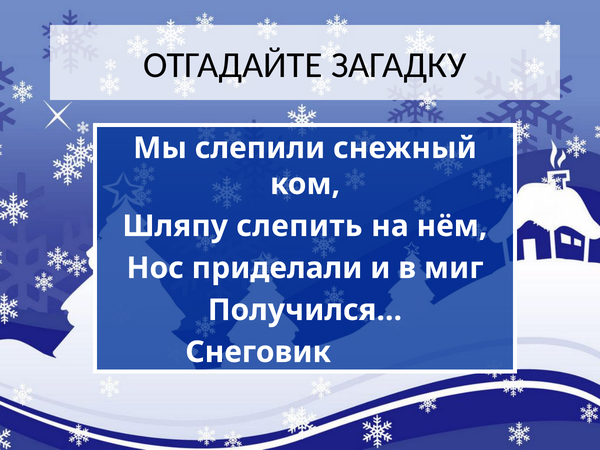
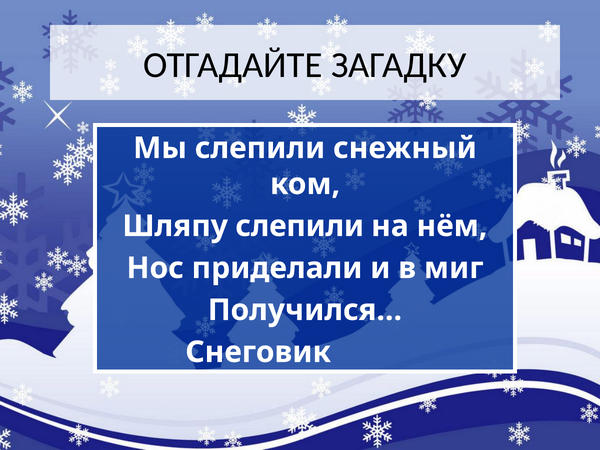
Шляпу слепить: слепить -> слепили (300, 226)
